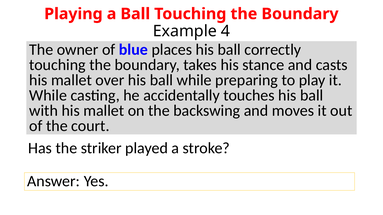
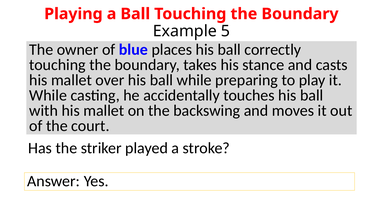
4: 4 -> 5 (226, 31)
